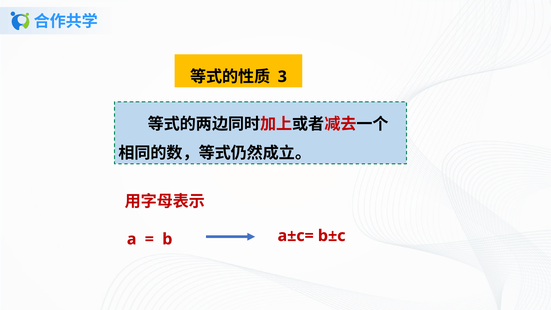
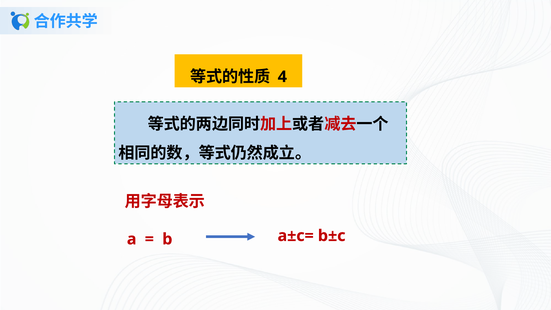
3: 3 -> 4 (282, 77)
